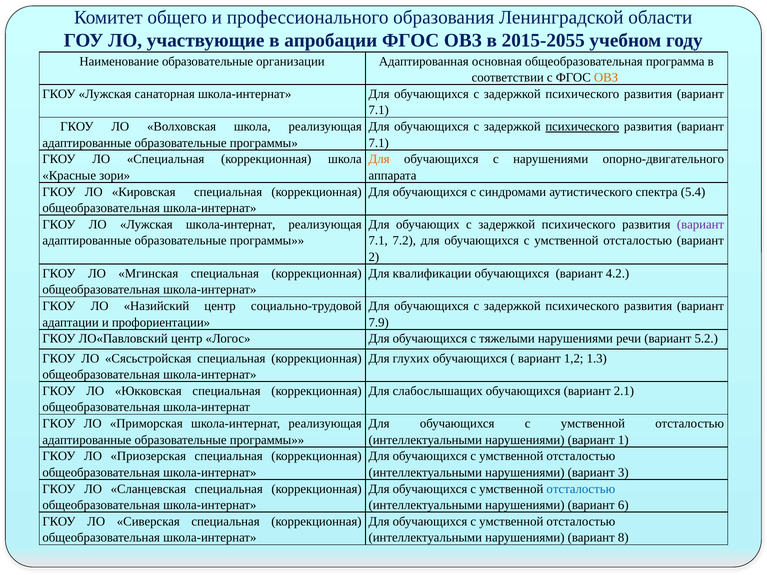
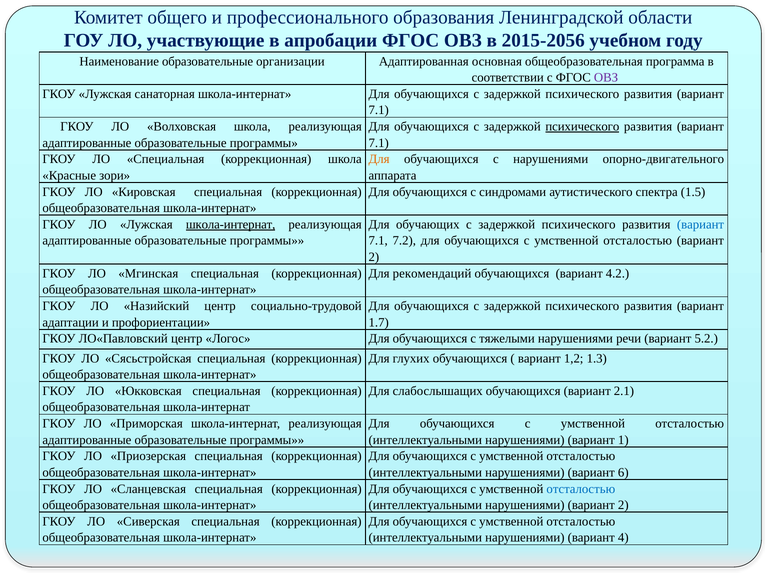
2015-2055: 2015-2055 -> 2015-2056 (543, 40)
ОВЗ colour: orange -> purple (606, 78)
5.4: 5.4 -> 1.5 (693, 192)
школа-интернат underline: none -> present (231, 225)
вариант colour: purple -> blue (700, 225)
квалификации: квалификации -> рекомендаций (432, 274)
7.9: 7.9 -> 1.7 (379, 322)
3: 3 -> 6 (623, 473)
нарушениями вариант 6: 6 -> 2 (623, 505)
8: 8 -> 4 (623, 538)
